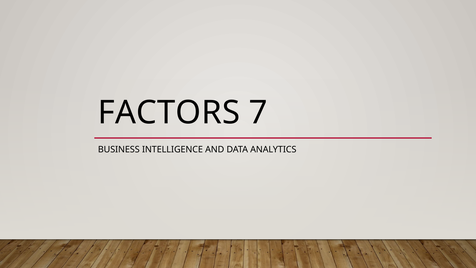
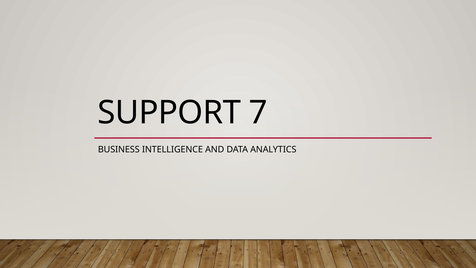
FACTORS: FACTORS -> SUPPORT (169, 113)
